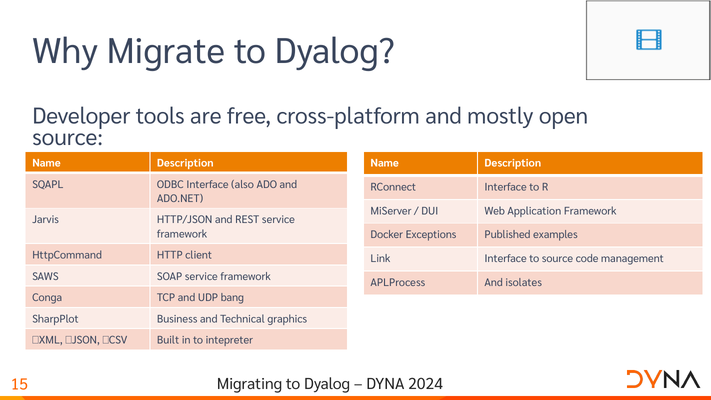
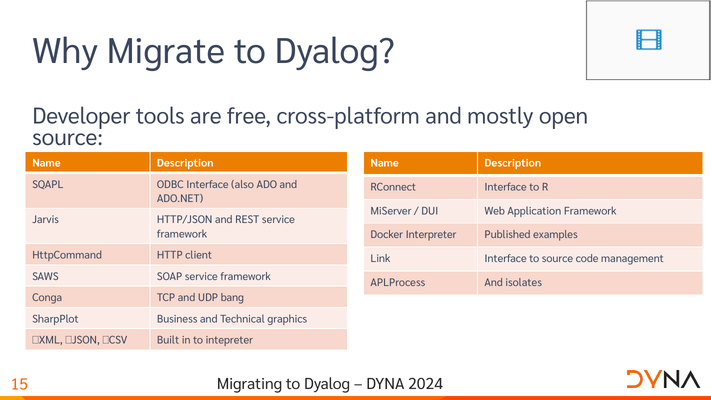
Exceptions: Exceptions -> Interpreter (431, 235)
